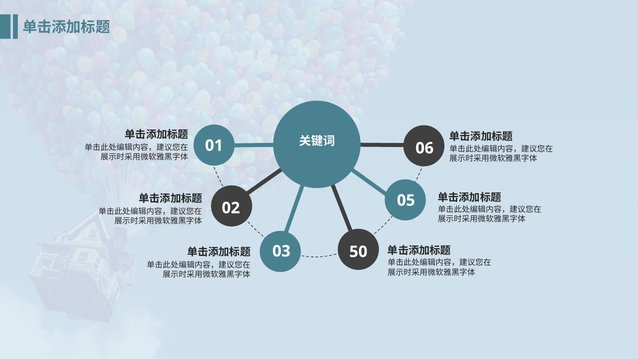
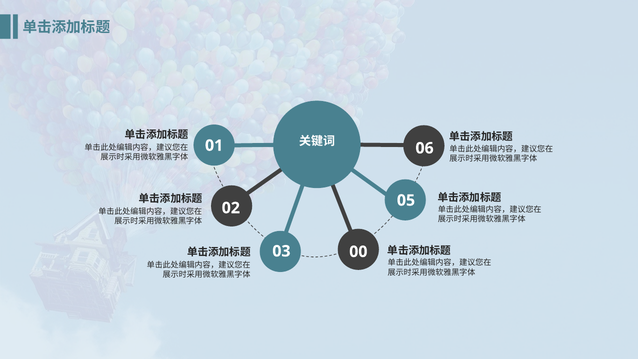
50: 50 -> 00 (358, 252)
